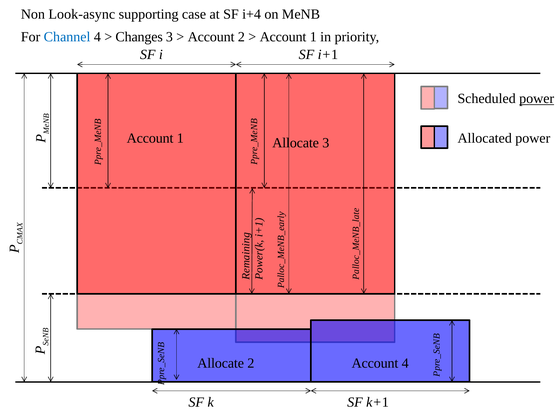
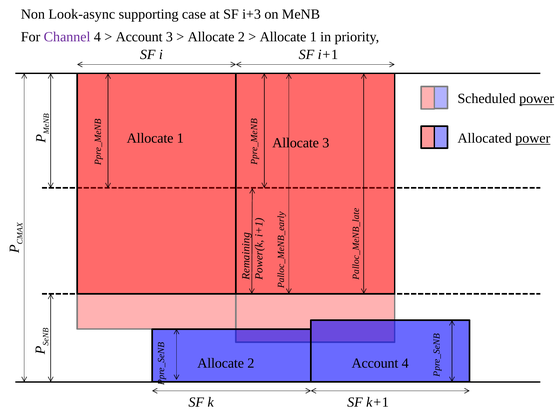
i+4: i+4 -> i+3 (252, 14)
Channel colour: blue -> purple (67, 37)
Changes: Changes -> Account (139, 37)
Account: Account -> Allocate (211, 37)
Account: Account -> Allocate (283, 37)
Account: Account -> Allocate (150, 138)
power underline: none -> present (533, 138)
